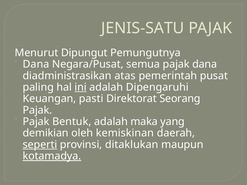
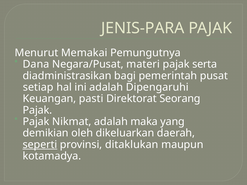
JENIS-SATU: JENIS-SATU -> JENIS-PARA (143, 28)
Dipungut: Dipungut -> Memakai (84, 53)
semua: semua -> materi (143, 64)
pajak dana: dana -> serta (205, 64)
atas: atas -> bagi (125, 76)
paling: paling -> setiap (38, 87)
ini underline: present -> none (81, 87)
Bentuk: Bentuk -> Nikmat (72, 122)
kemiskinan: kemiskinan -> dikeluarkan (125, 133)
kotamadya underline: present -> none (52, 156)
